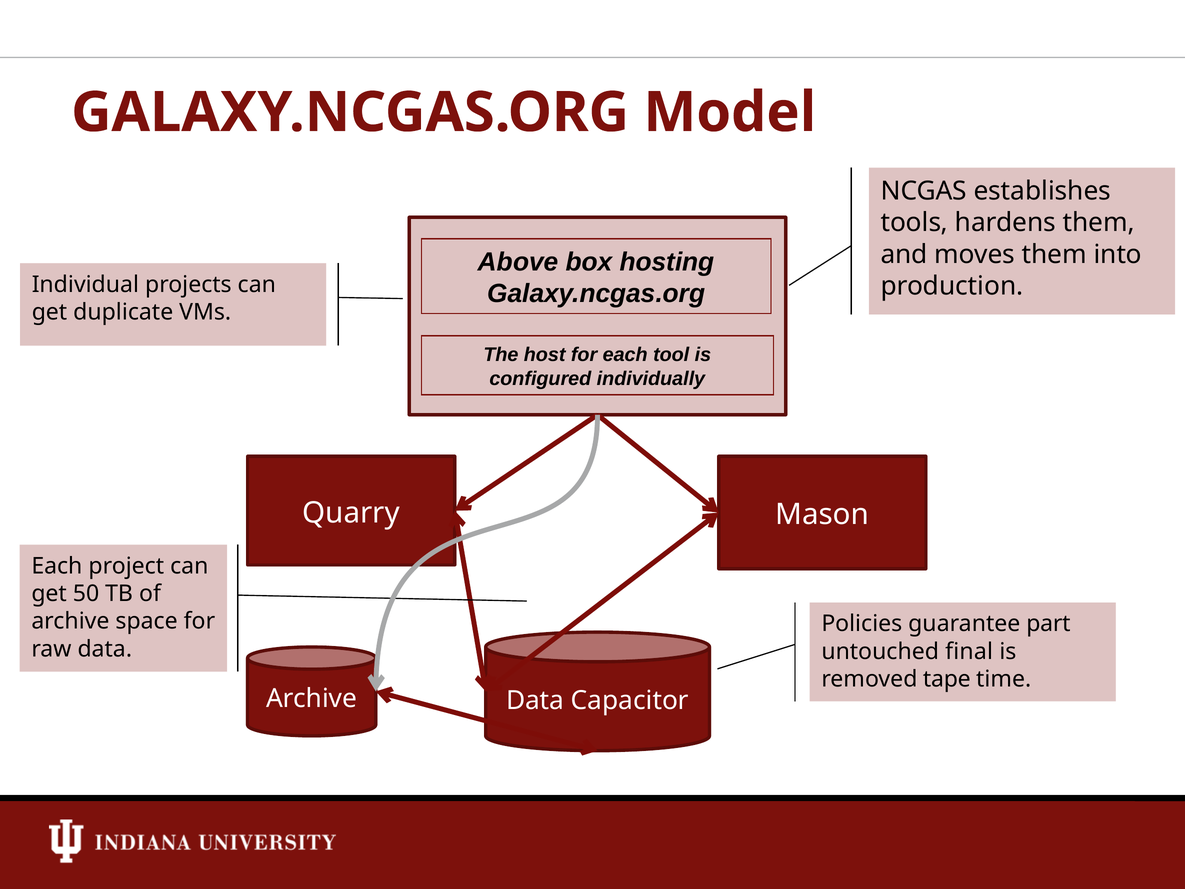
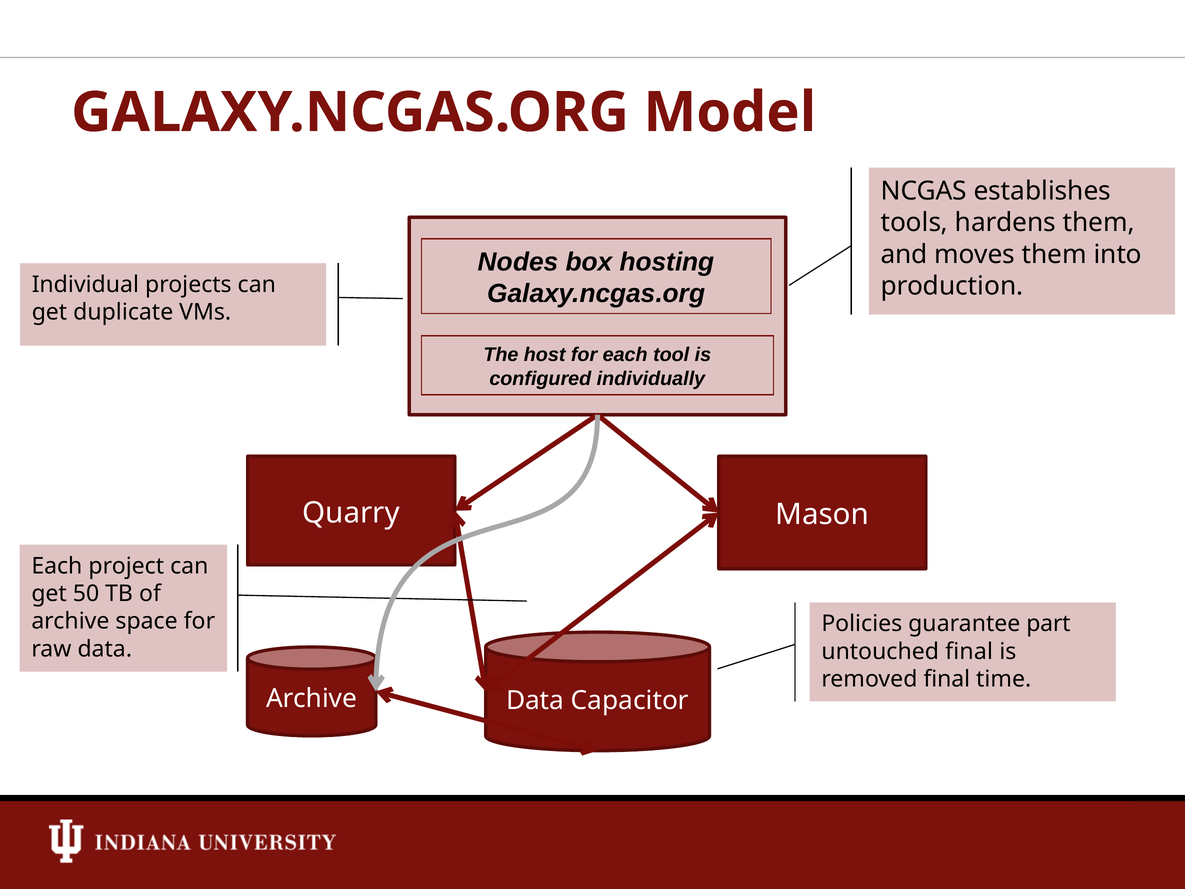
Above: Above -> Nodes (518, 262)
removed tape: tape -> final (947, 679)
